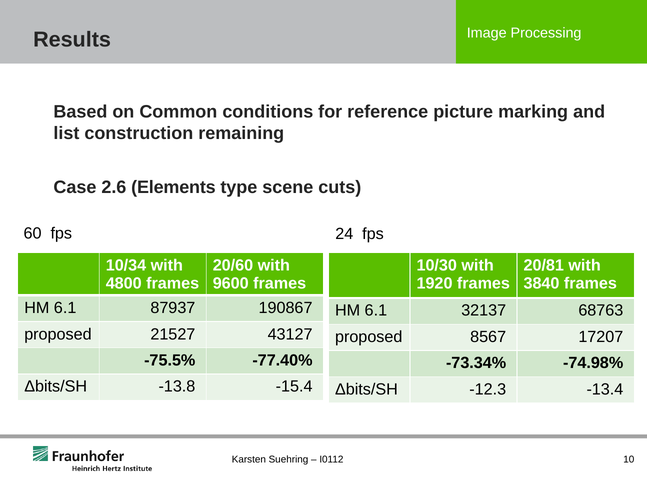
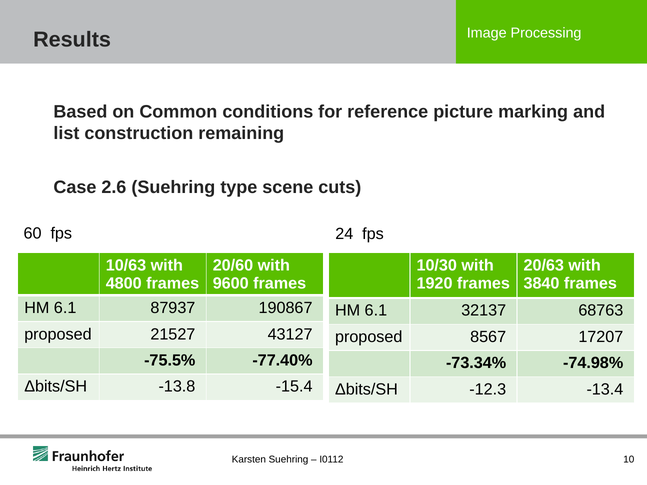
2.6 Elements: Elements -> Suehring (173, 188)
10/34: 10/34 -> 10/63 (126, 265)
20/81: 20/81 -> 20/63 (544, 265)
